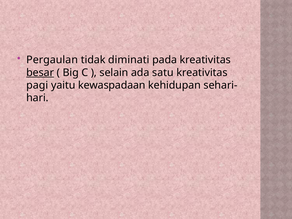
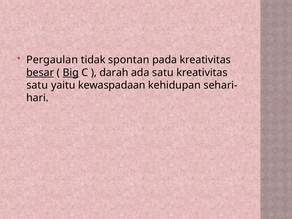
diminati: diminati -> spontan (129, 60)
Big underline: none -> present (71, 73)
selain: selain -> darah (114, 73)
pagi: pagi -> satu (37, 85)
